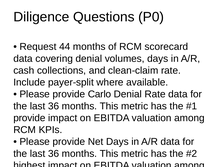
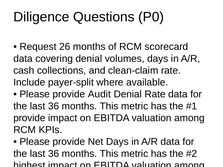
44: 44 -> 26 (65, 47)
Carlo: Carlo -> Audit (99, 94)
